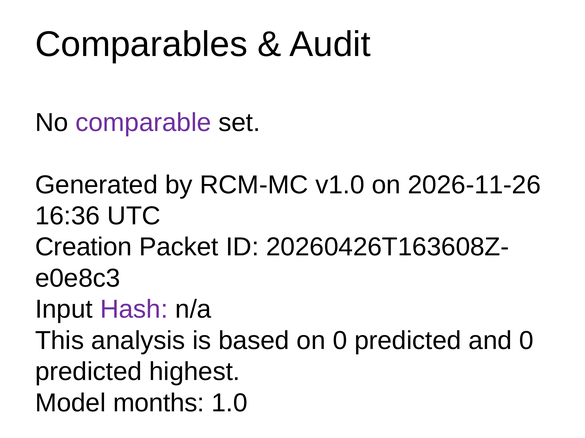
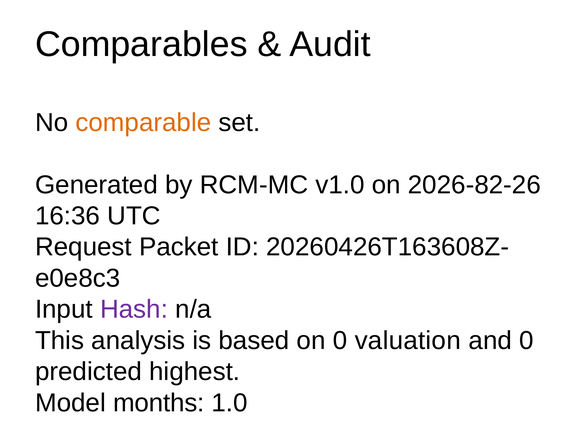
comparable colour: purple -> orange (143, 123)
2026-11-26: 2026-11-26 -> 2026-82-26 (474, 185)
Creation: Creation -> Request (83, 248)
on 0 predicted: predicted -> valuation (408, 341)
